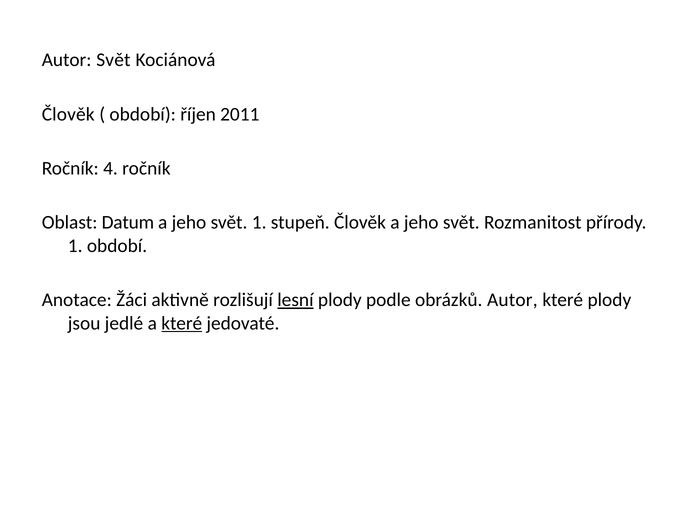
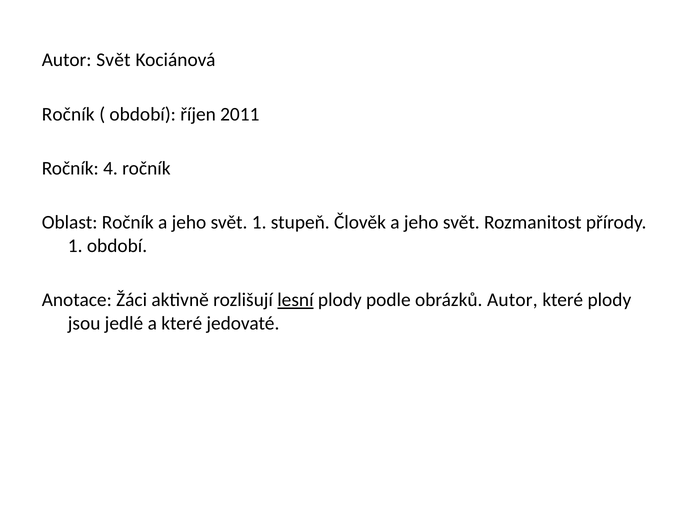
Člověk: Člověk -> Ročník (68, 114)
Oblast Datum: Datum -> Ročník (128, 223)
které underline: present -> none (182, 323)
